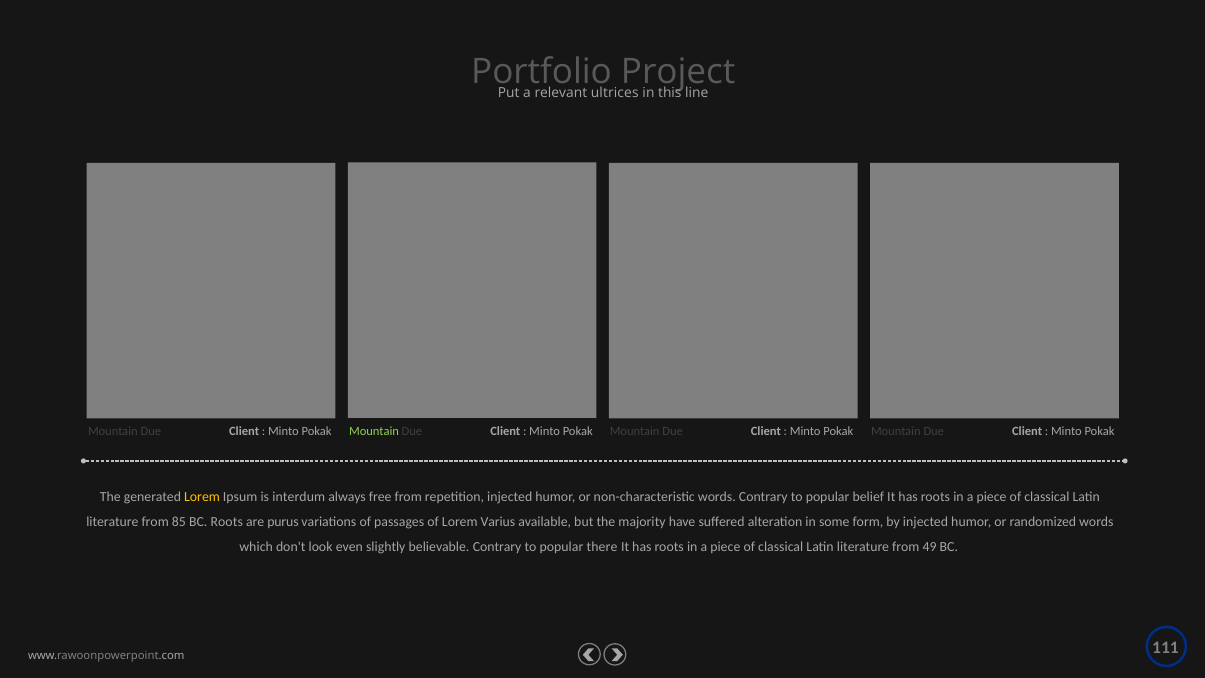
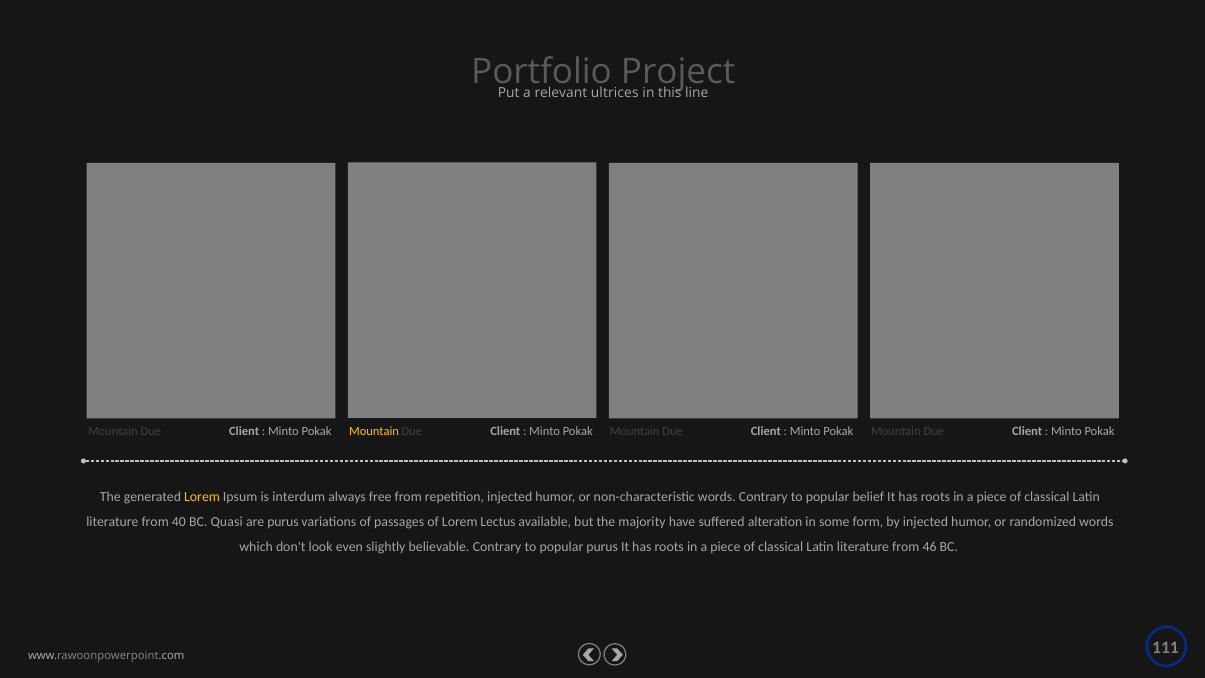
Mountain colour: light green -> yellow (374, 431)
85: 85 -> 40 (179, 522)
BC Roots: Roots -> Quasi (227, 522)
Varius: Varius -> Lectus (498, 522)
popular there: there -> purus (602, 546)
49: 49 -> 46 (930, 546)
